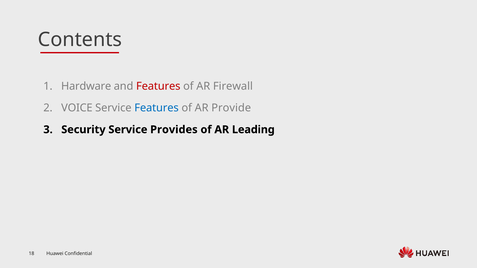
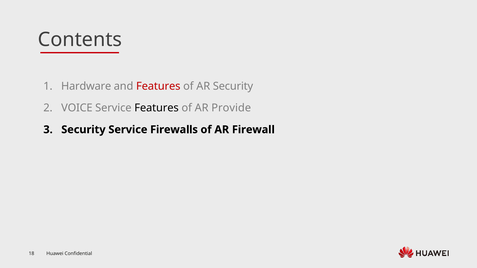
AR Firewall: Firewall -> Security (233, 86)
Features colour: blue -> black (157, 108)
Provides: Provides -> Firewalls (174, 130)
Leading: Leading -> Firewall (253, 130)
